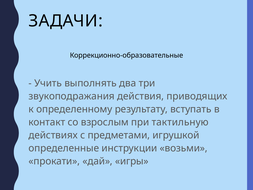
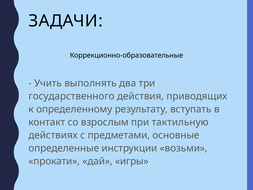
звукоподражания: звукоподражания -> государственного (72, 96)
игрушкой: игрушкой -> основные (176, 135)
